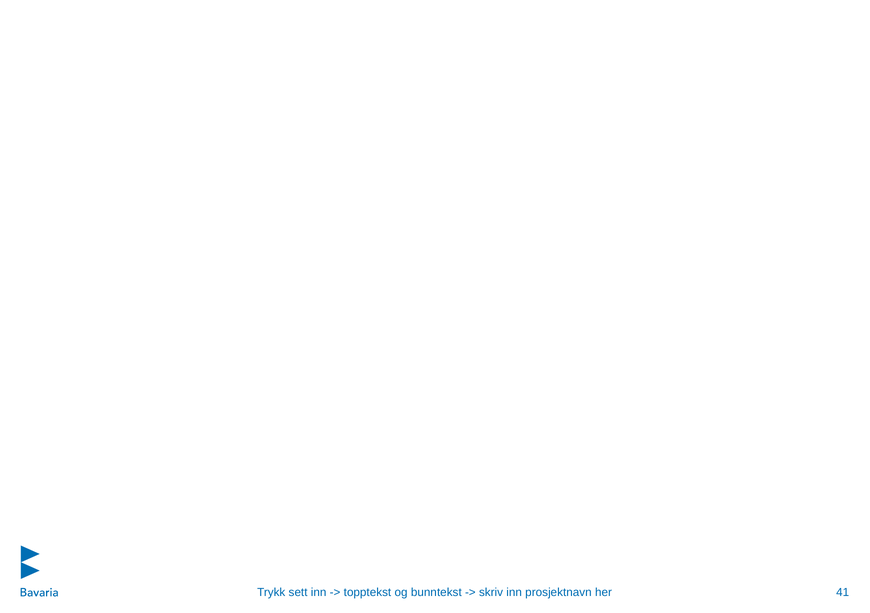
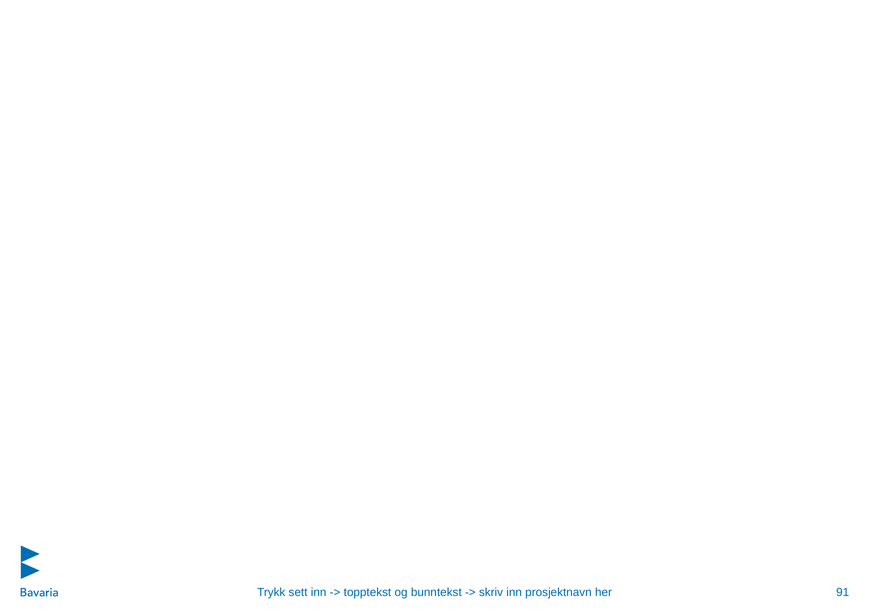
41: 41 -> 91 (843, 593)
